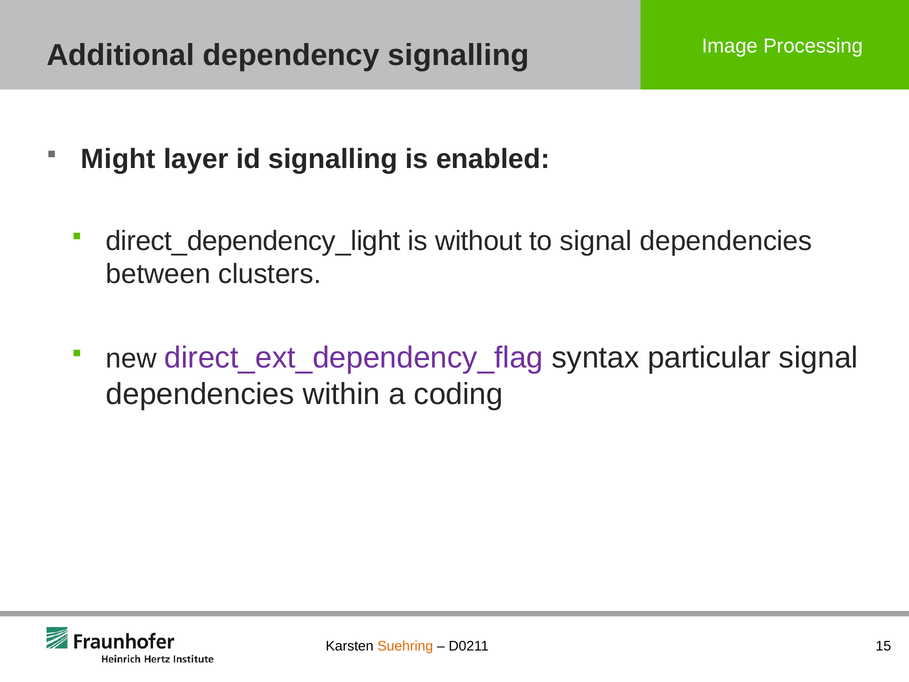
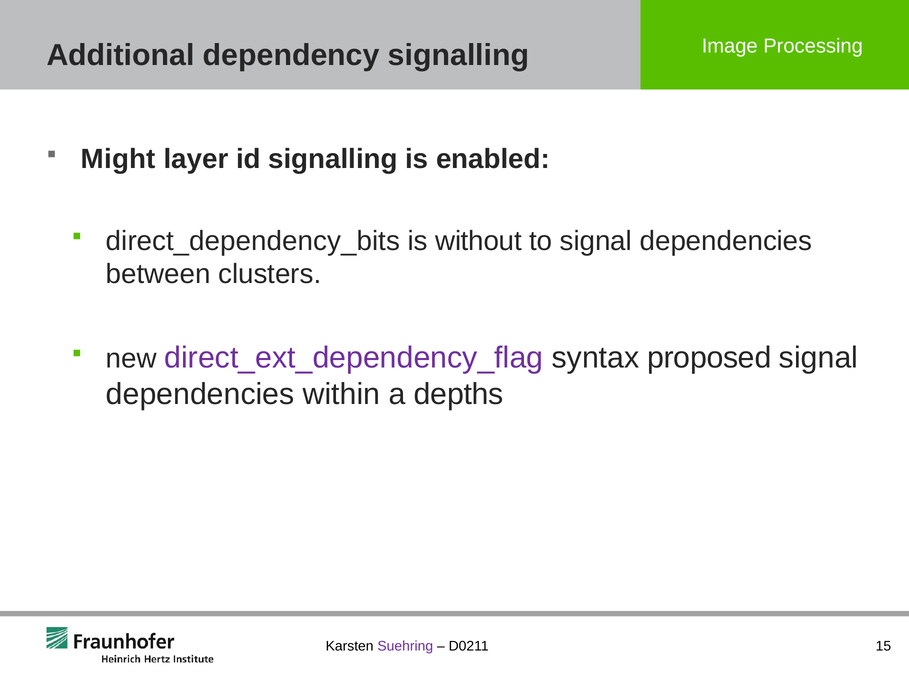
direct_dependency_light: direct_dependency_light -> direct_dependency_bits (253, 241)
particular: particular -> proposed (709, 358)
coding: coding -> depths (459, 394)
Suehring colour: orange -> purple (405, 646)
